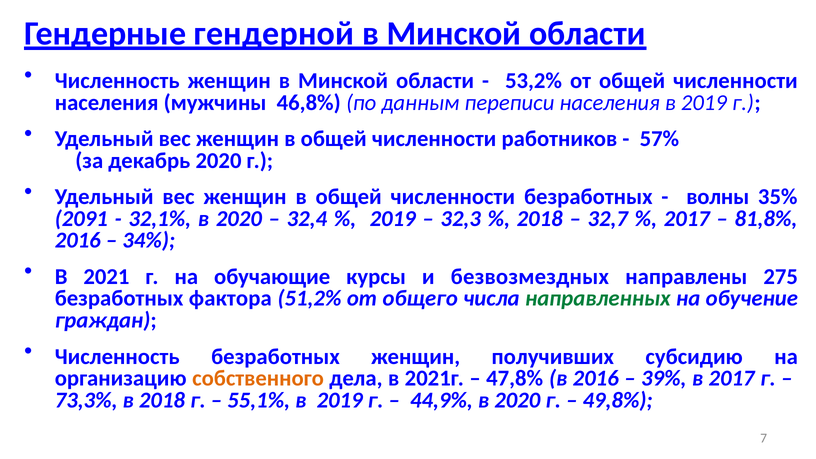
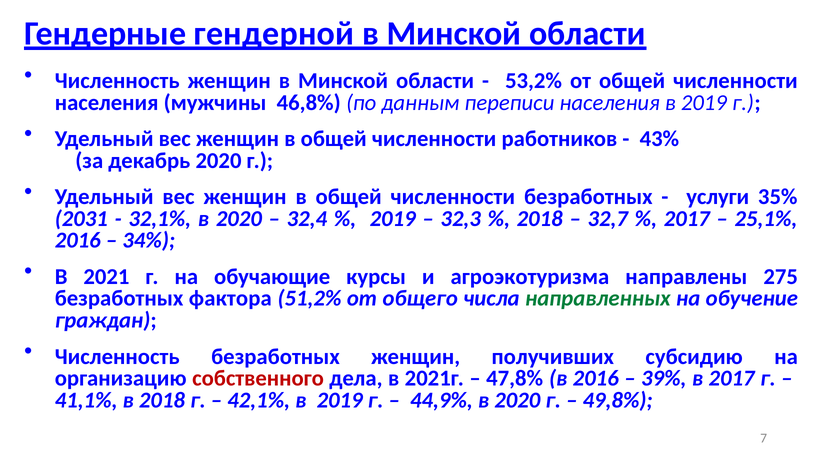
57%: 57% -> 43% (659, 139)
волны: волны -> услуги (718, 197)
2091: 2091 -> 2031 (81, 219)
81,8%: 81,8% -> 25,1% (766, 219)
безвозмездных: безвозмездных -> агроэкотуризма (530, 277)
собственного colour: orange -> red (258, 378)
73,3%: 73,3% -> 41,1% (86, 400)
55,1%: 55,1% -> 42,1% (259, 400)
